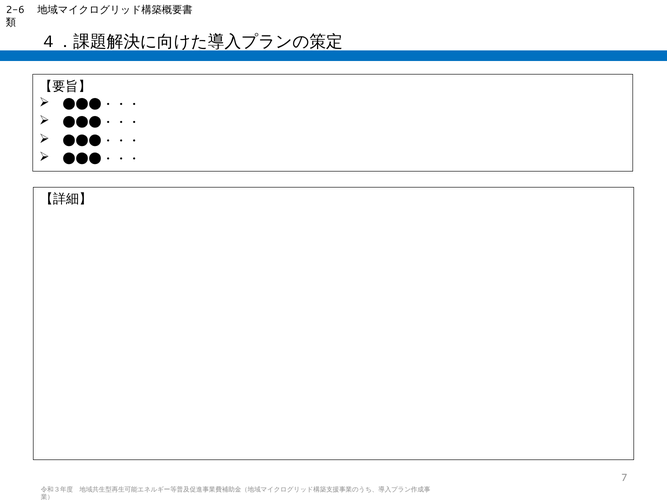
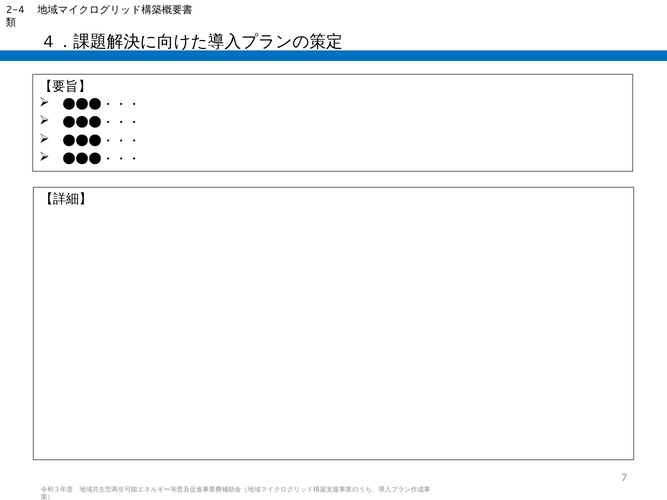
2-6: 2-6 -> 2-4 (15, 10)
